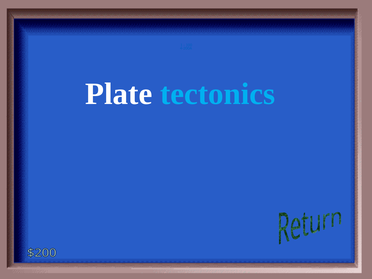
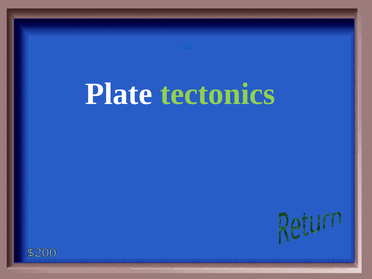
tectonics colour: light blue -> light green (218, 94)
